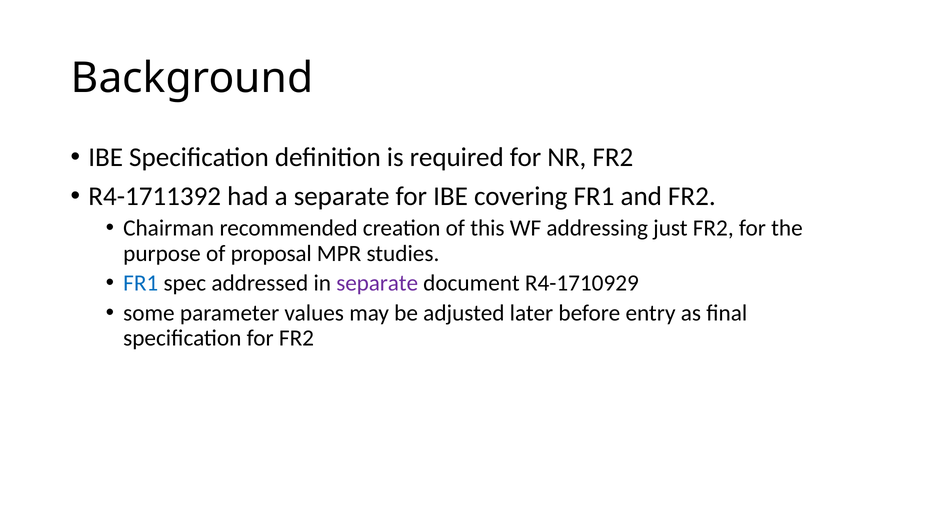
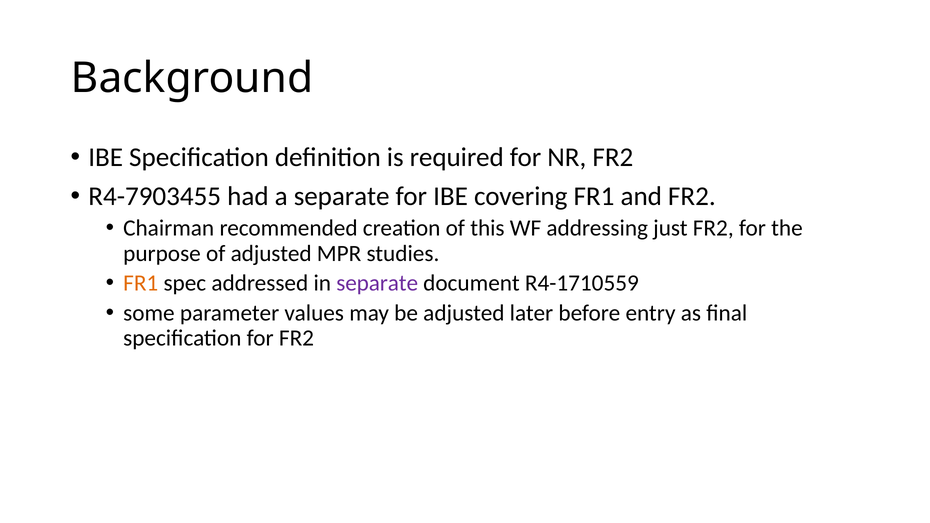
R4-1711392: R4-1711392 -> R4-7903455 (155, 196)
of proposal: proposal -> adjusted (271, 253)
FR1 colour: blue -> orange (141, 283)
R4-1710929: R4-1710929 -> R4-1710559 (582, 283)
